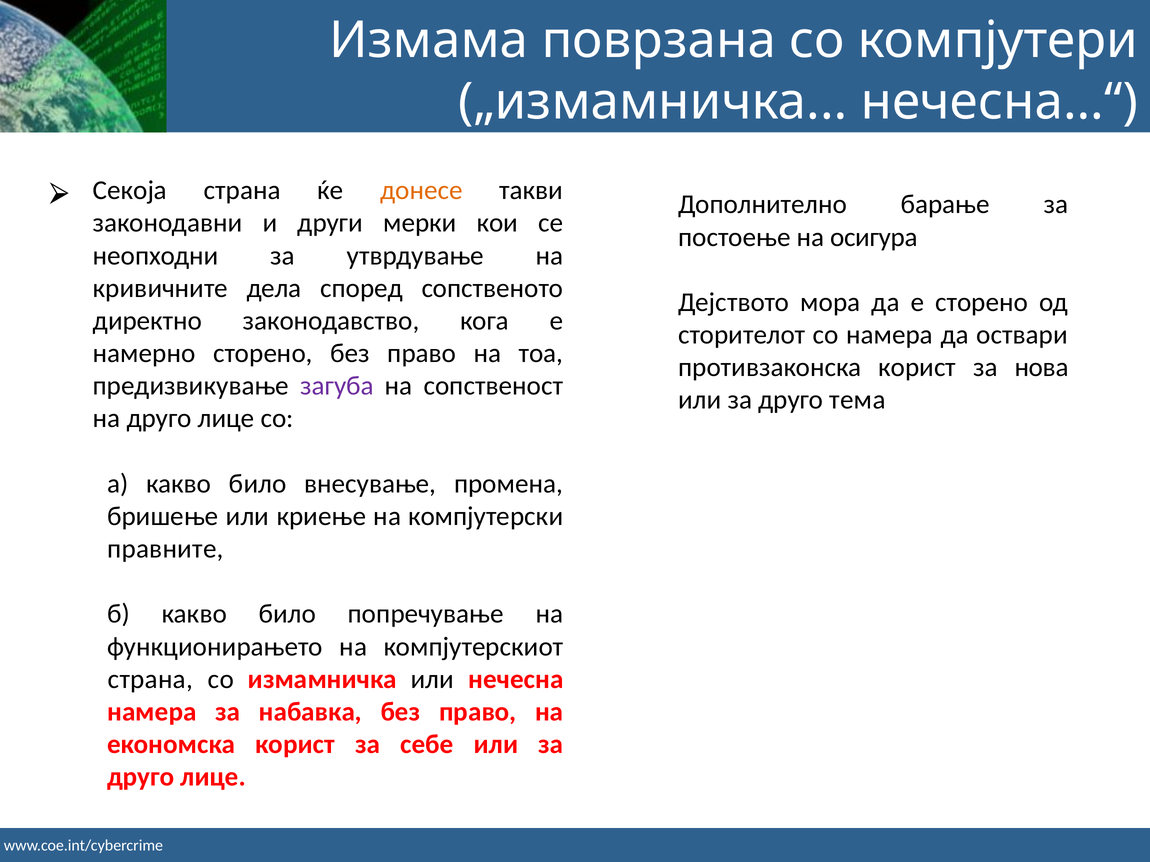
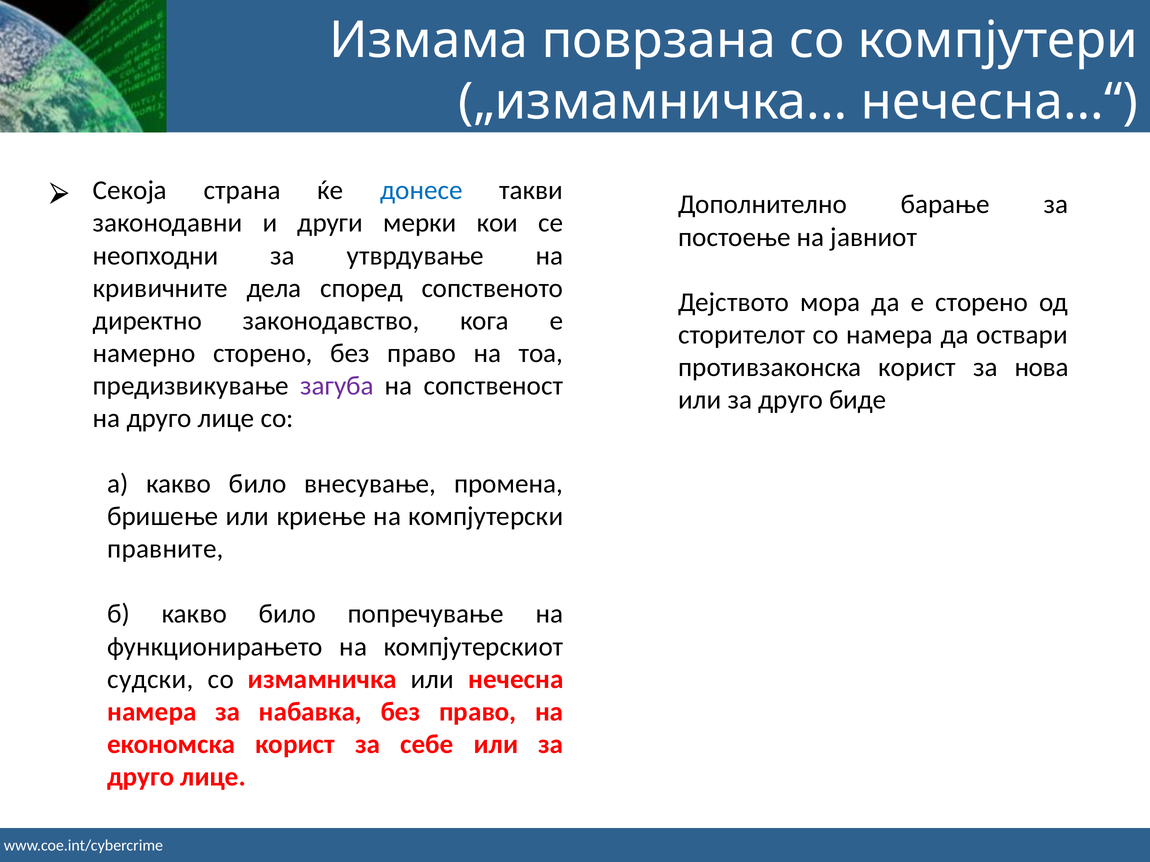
донесе colour: orange -> blue (421, 191)
осигура: осигура -> јавниот (874, 237)
тема: тема -> биде (858, 400)
страна: страна -> судски (150, 680)
